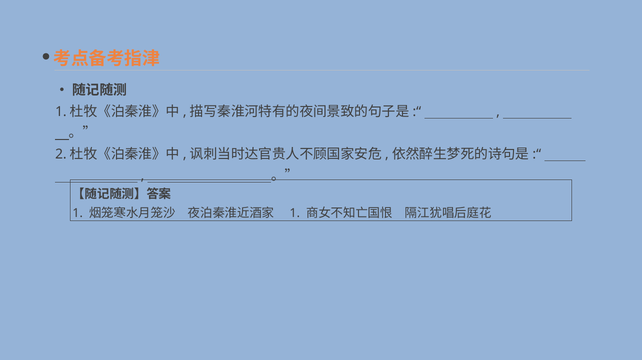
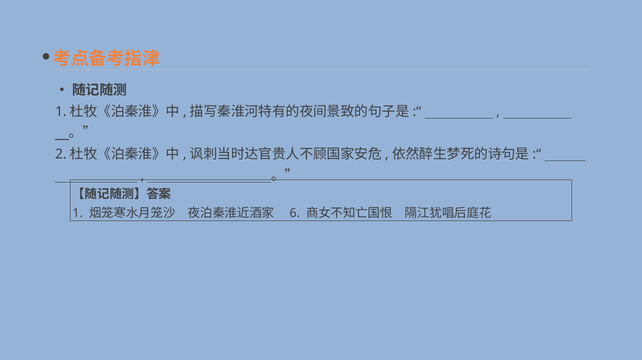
1: 1 -> 6 (295, 213)
